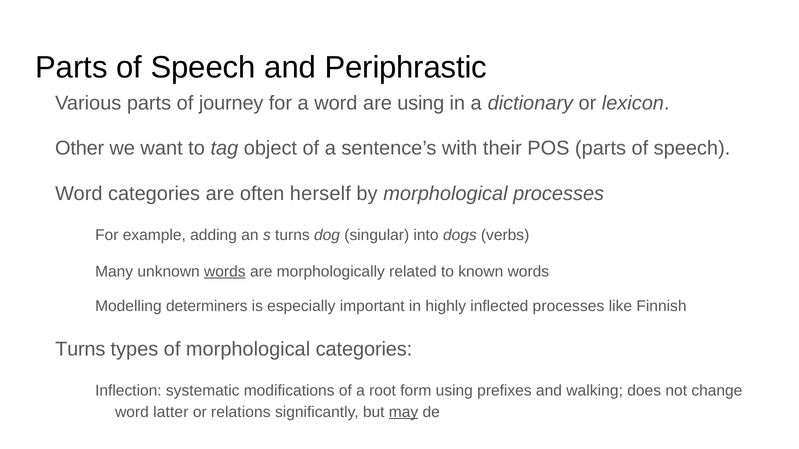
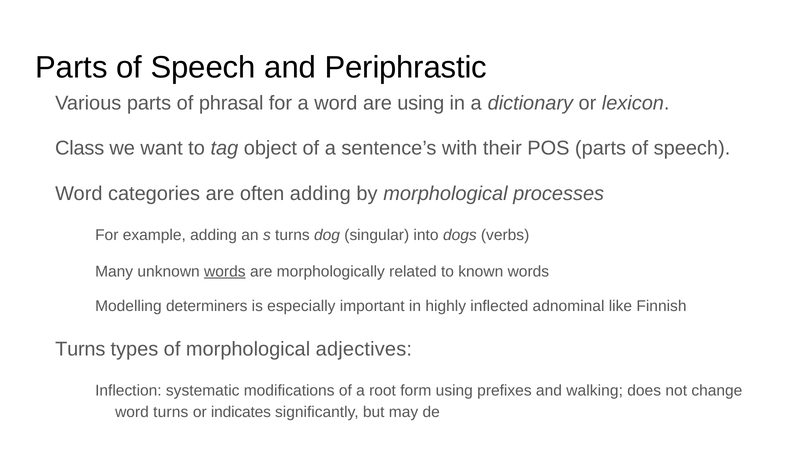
journey: journey -> phrasal (231, 103)
Other: Other -> Class (80, 148)
often herself: herself -> adding (320, 194)
inflected processes: processes -> adnominal (569, 306)
morphological categories: categories -> adjectives (364, 349)
word latter: latter -> turns (171, 412)
relations: relations -> indicates (241, 412)
may underline: present -> none (404, 412)
